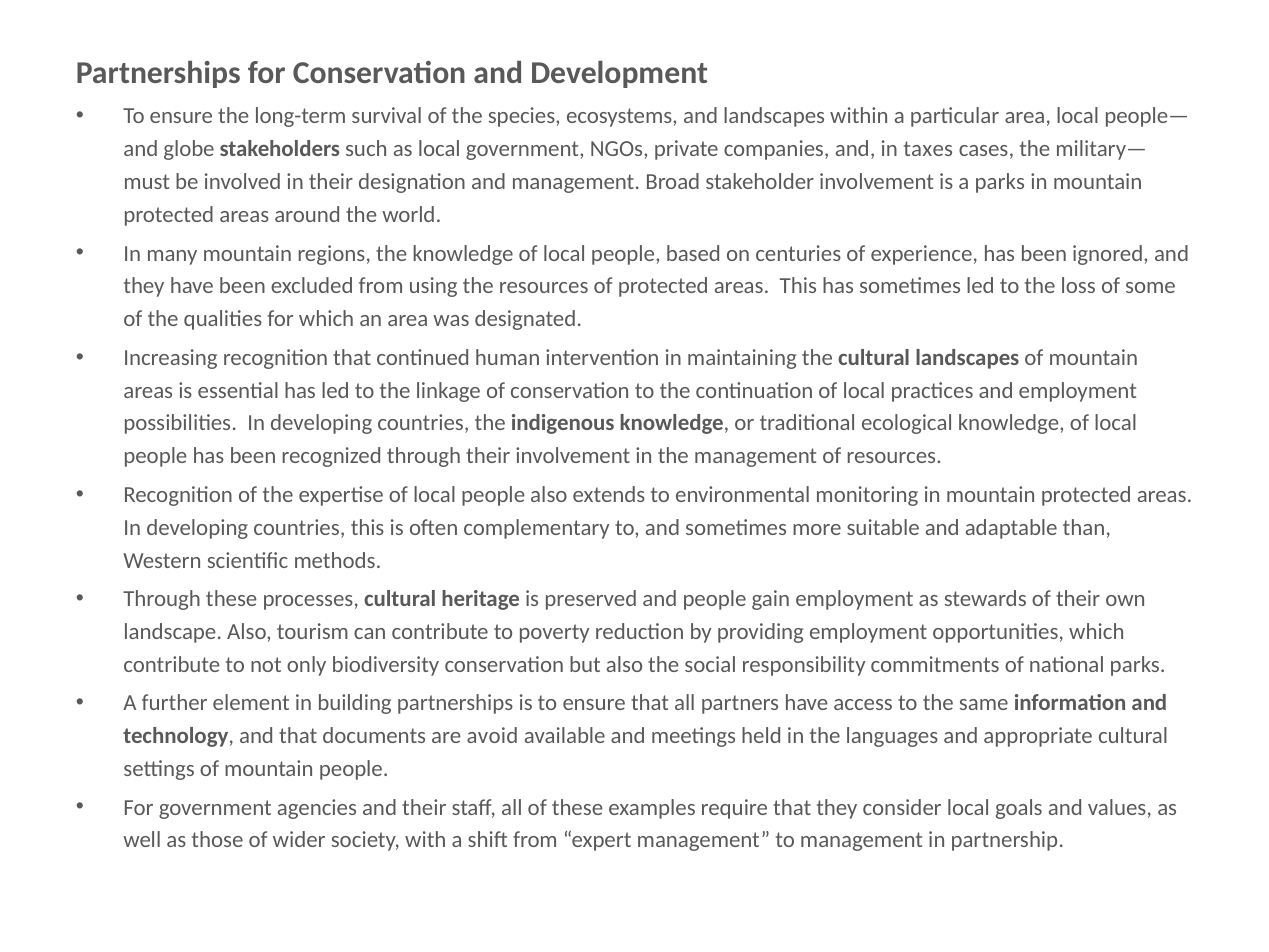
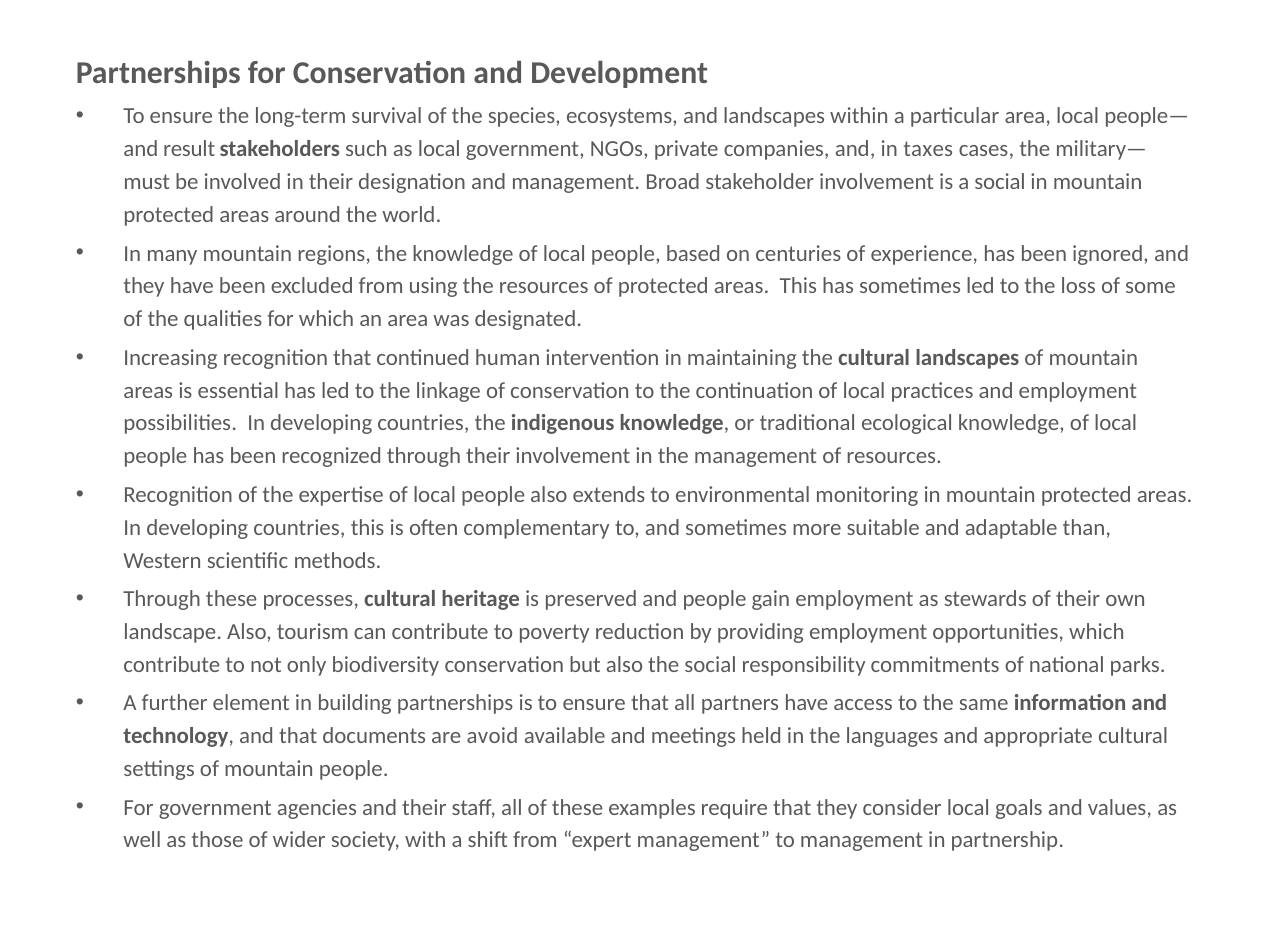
globe: globe -> result (189, 149)
a parks: parks -> social (1000, 182)
